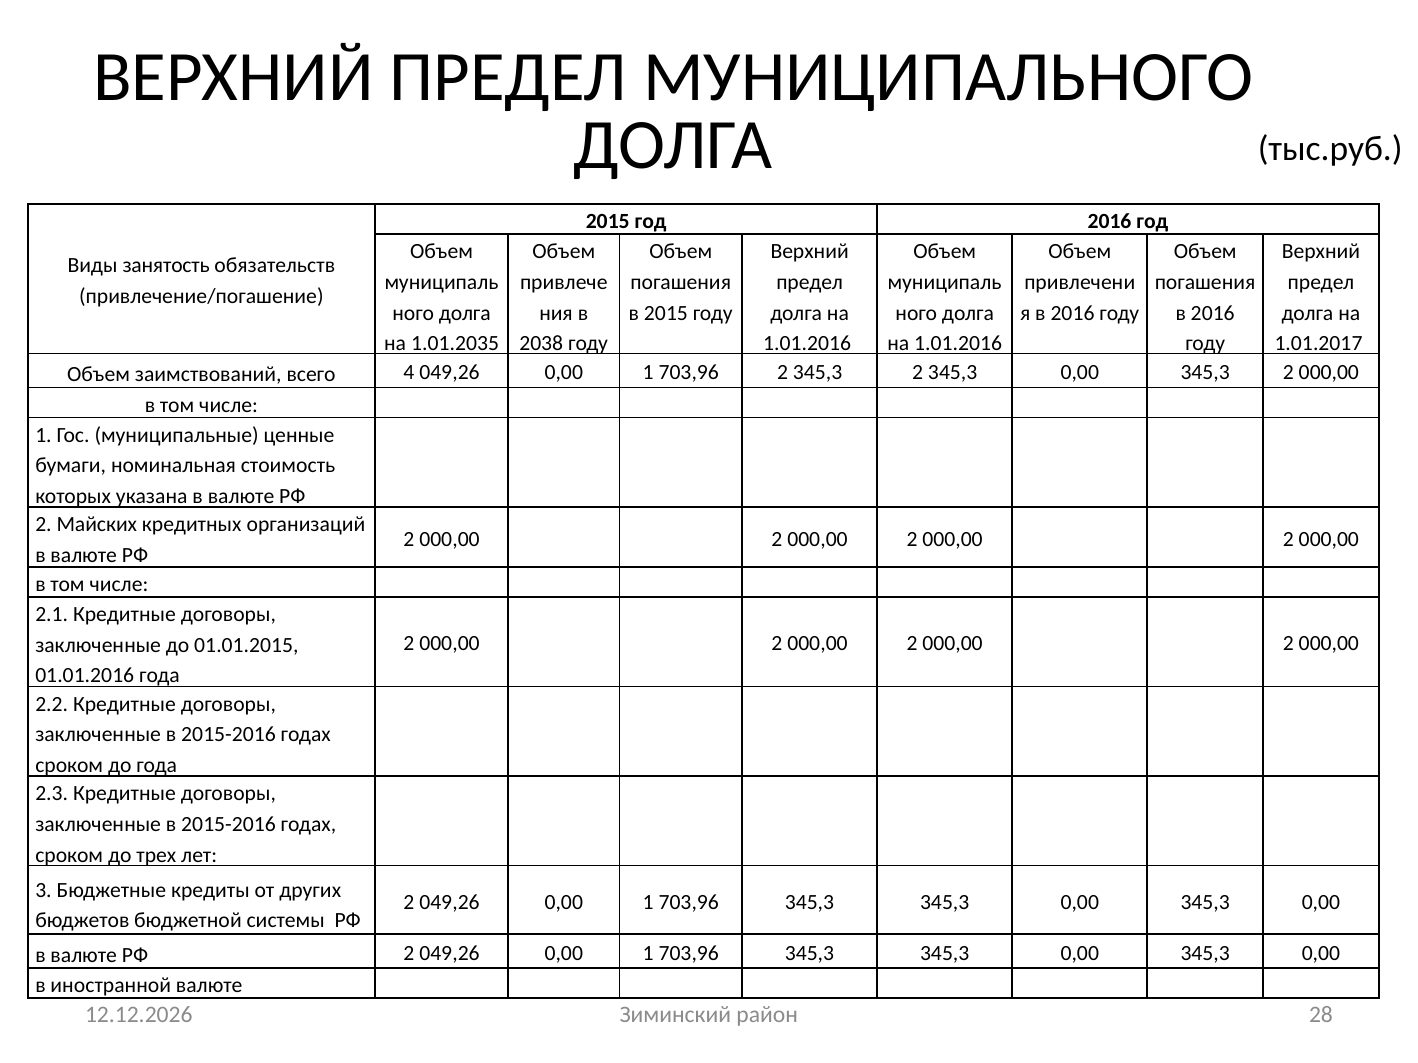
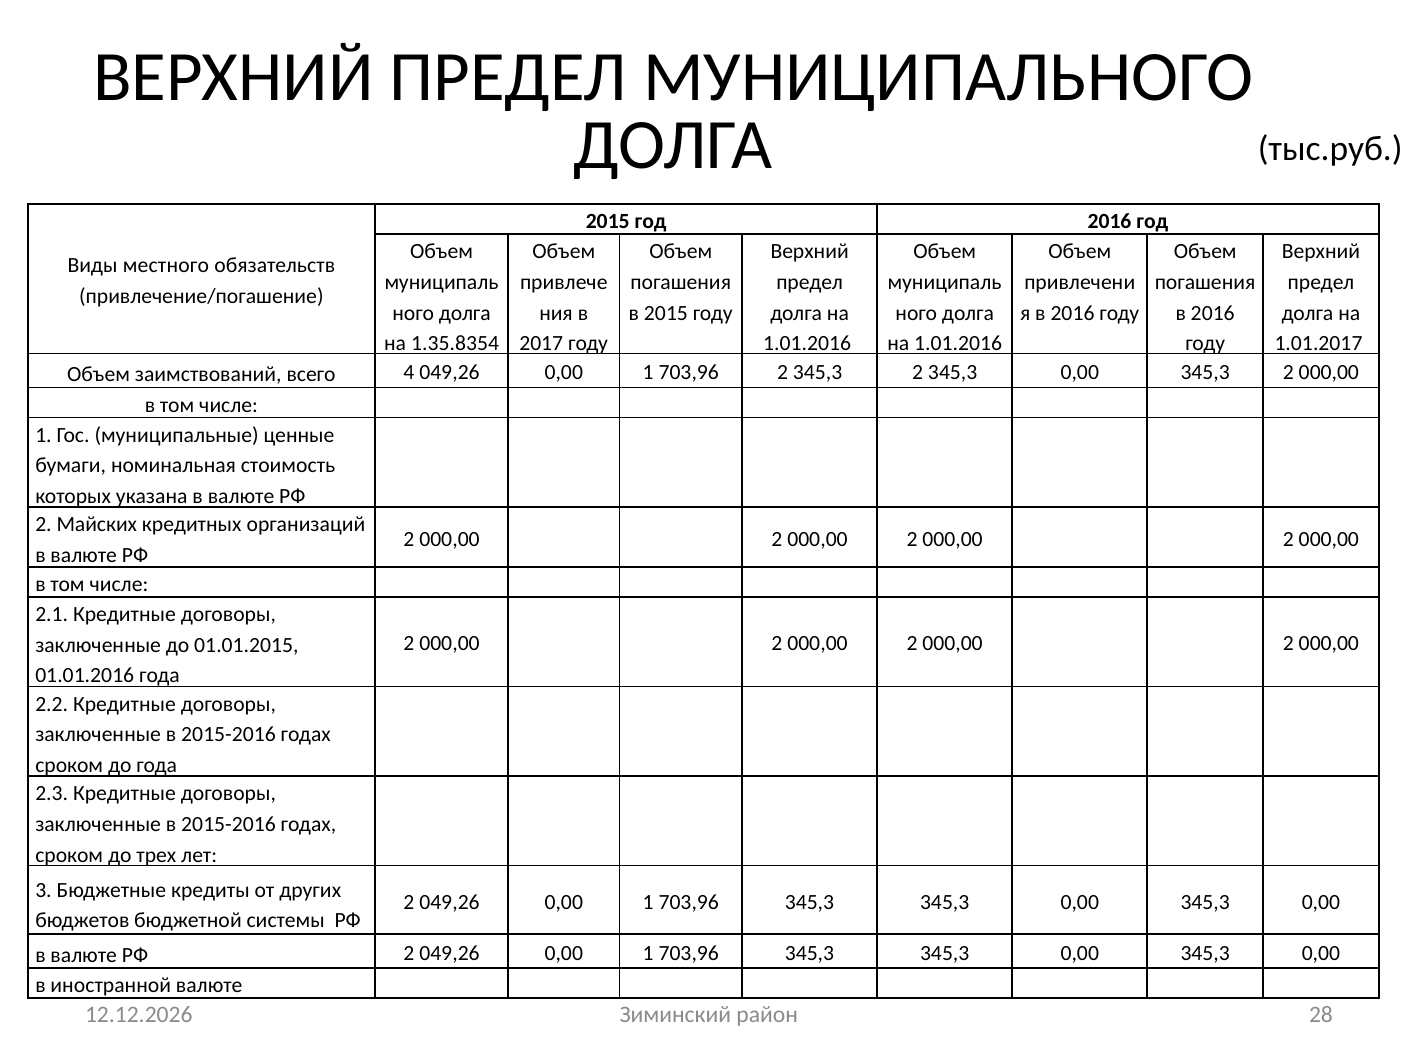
занятость: занятость -> местного (166, 266)
1.01.2035: 1.01.2035 -> 1.35.8354 (455, 344)
2038: 2038 -> 2017 (541, 344)
